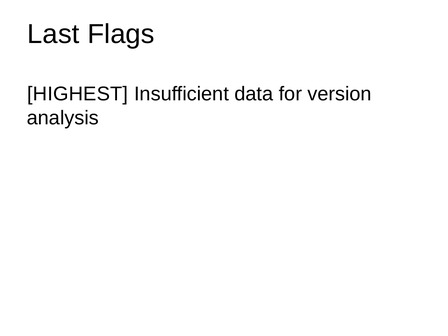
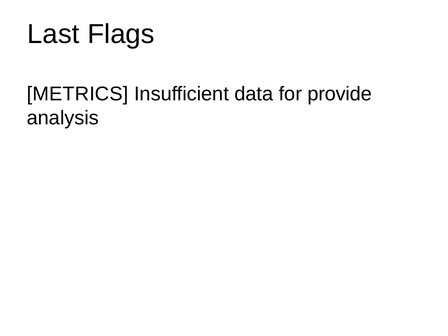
HIGHEST: HIGHEST -> METRICS (78, 94)
version: version -> provide (340, 94)
